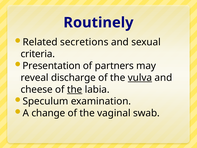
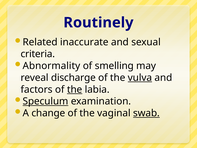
secretions: secretions -> inaccurate (84, 42)
Presentation: Presentation -> Abnormality (51, 66)
partners: partners -> smelling (114, 66)
cheese: cheese -> factors (37, 89)
Speculum underline: none -> present (45, 101)
swab underline: none -> present (146, 113)
